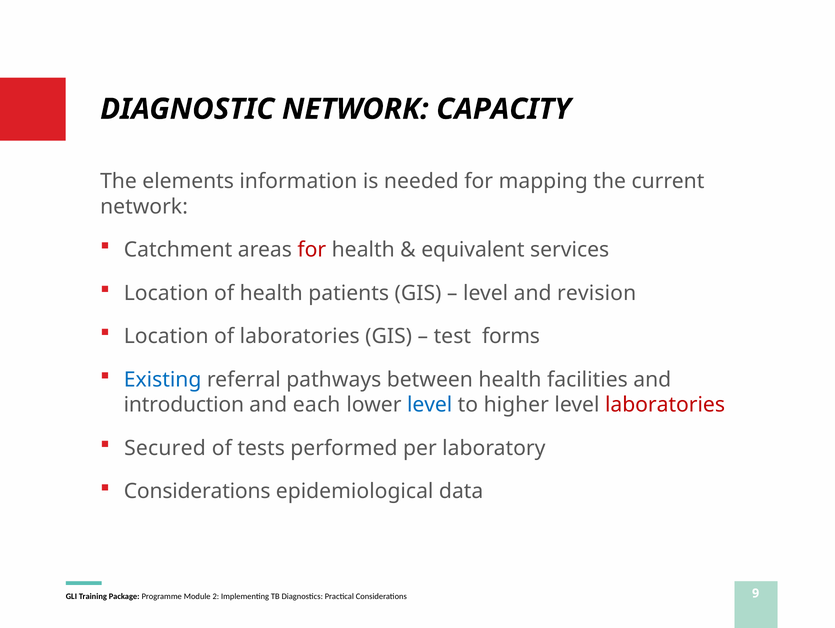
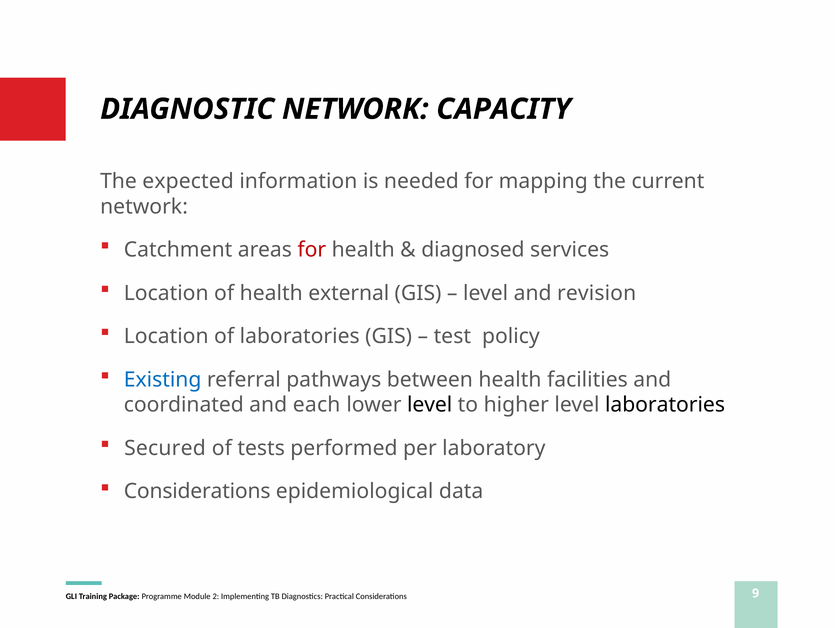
elements: elements -> expected (188, 181)
equivalent: equivalent -> diagnosed (473, 250)
patients: patients -> external (349, 293)
forms: forms -> policy (511, 337)
introduction: introduction -> coordinated (184, 405)
level colour: blue -> black (430, 405)
laboratories colour: red -> black (665, 405)
